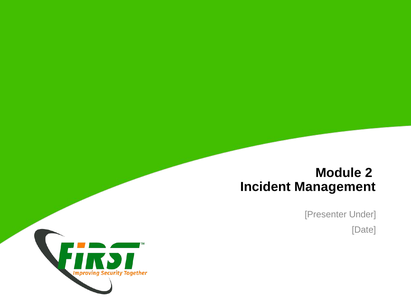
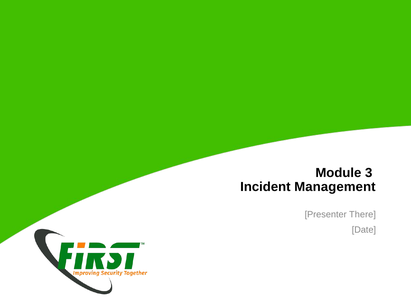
2: 2 -> 3 (369, 173)
Under: Under -> There (363, 215)
